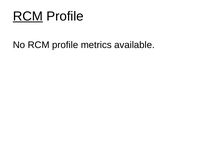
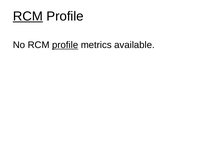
profile underline: none -> present (65, 45)
